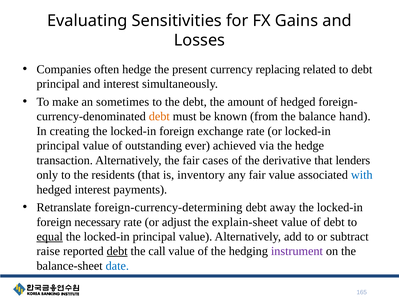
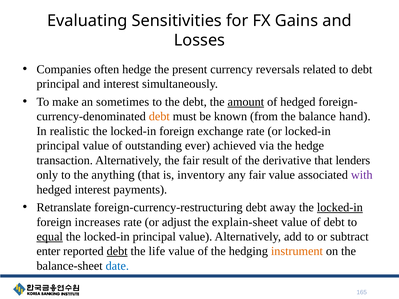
replacing: replacing -> reversals (278, 69)
amount underline: none -> present (246, 102)
creating: creating -> realistic (69, 131)
cases: cases -> result (216, 160)
residents: residents -> anything (113, 175)
with colour: blue -> purple (362, 175)
foreign-currency-determining: foreign-currency-determining -> foreign-currency-restructuring (168, 208)
locked-in underline: none -> present (340, 208)
necessary: necessary -> increases (97, 222)
raise: raise -> enter (48, 251)
call: call -> life (157, 251)
instrument colour: purple -> orange (297, 251)
